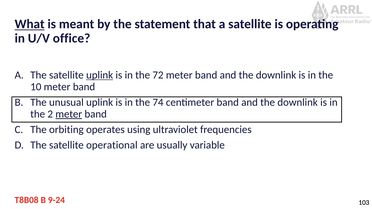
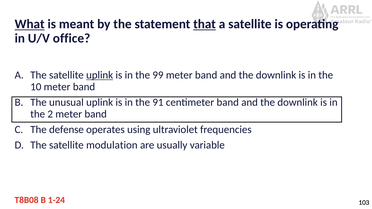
that underline: none -> present (205, 24)
72: 72 -> 99 (158, 75)
74: 74 -> 91 (158, 102)
meter underline: present -> none (69, 114)
orbiting: orbiting -> defense (66, 130)
operational: operational -> modulation (112, 145)
9-24: 9-24 -> 1-24 (56, 200)
